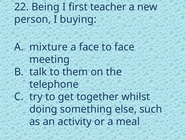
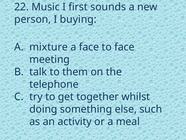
Being: Being -> Music (46, 7)
teacher: teacher -> sounds (108, 7)
